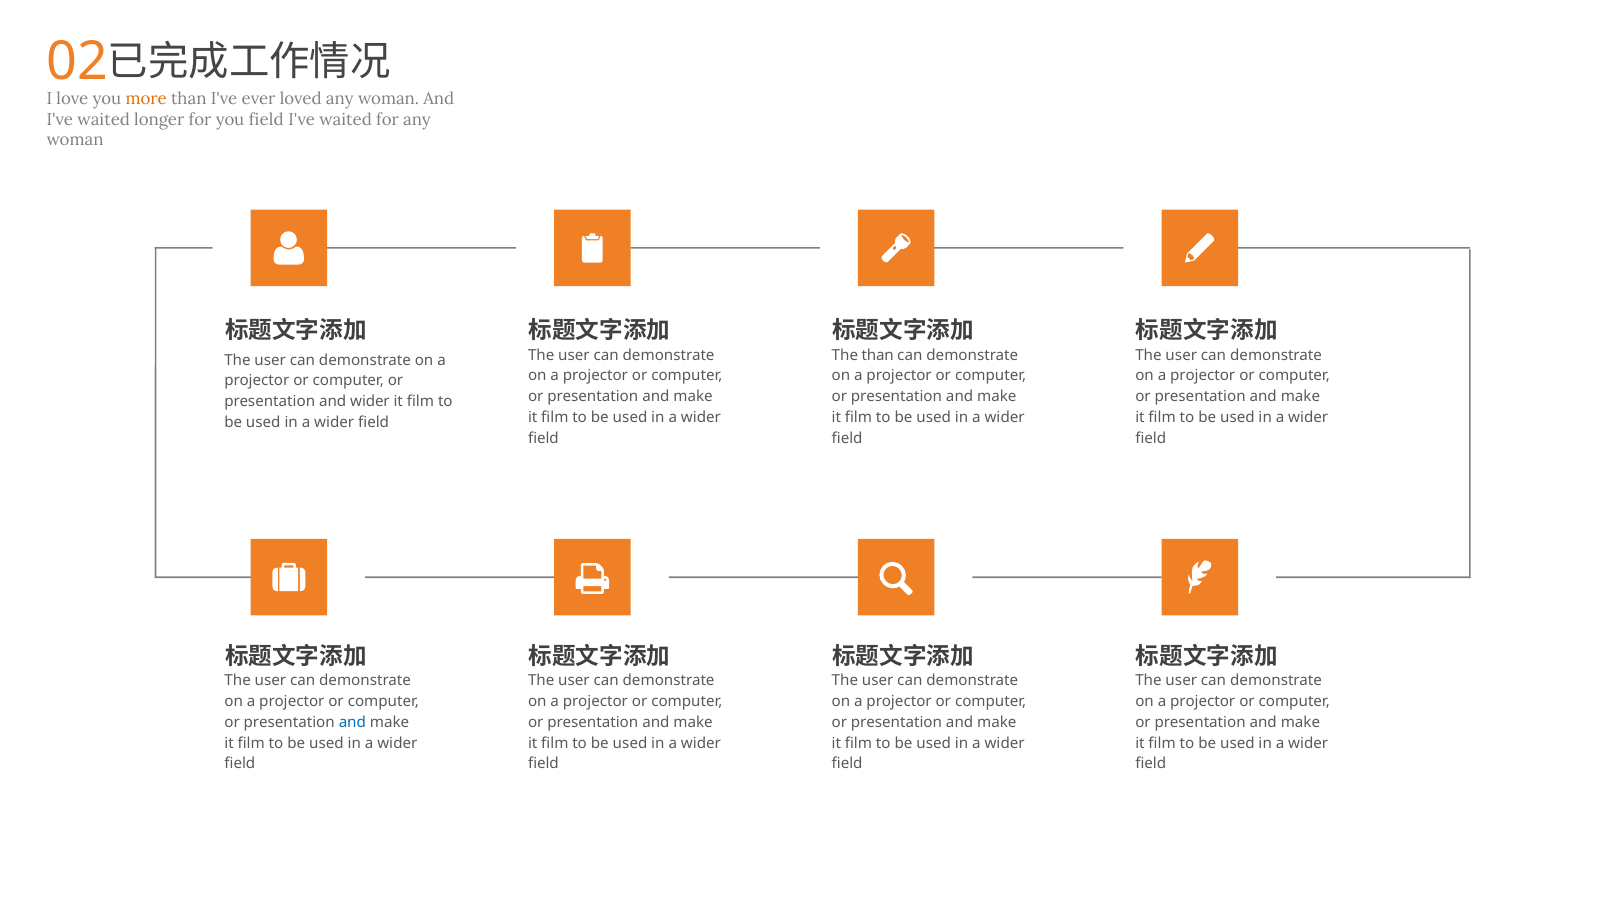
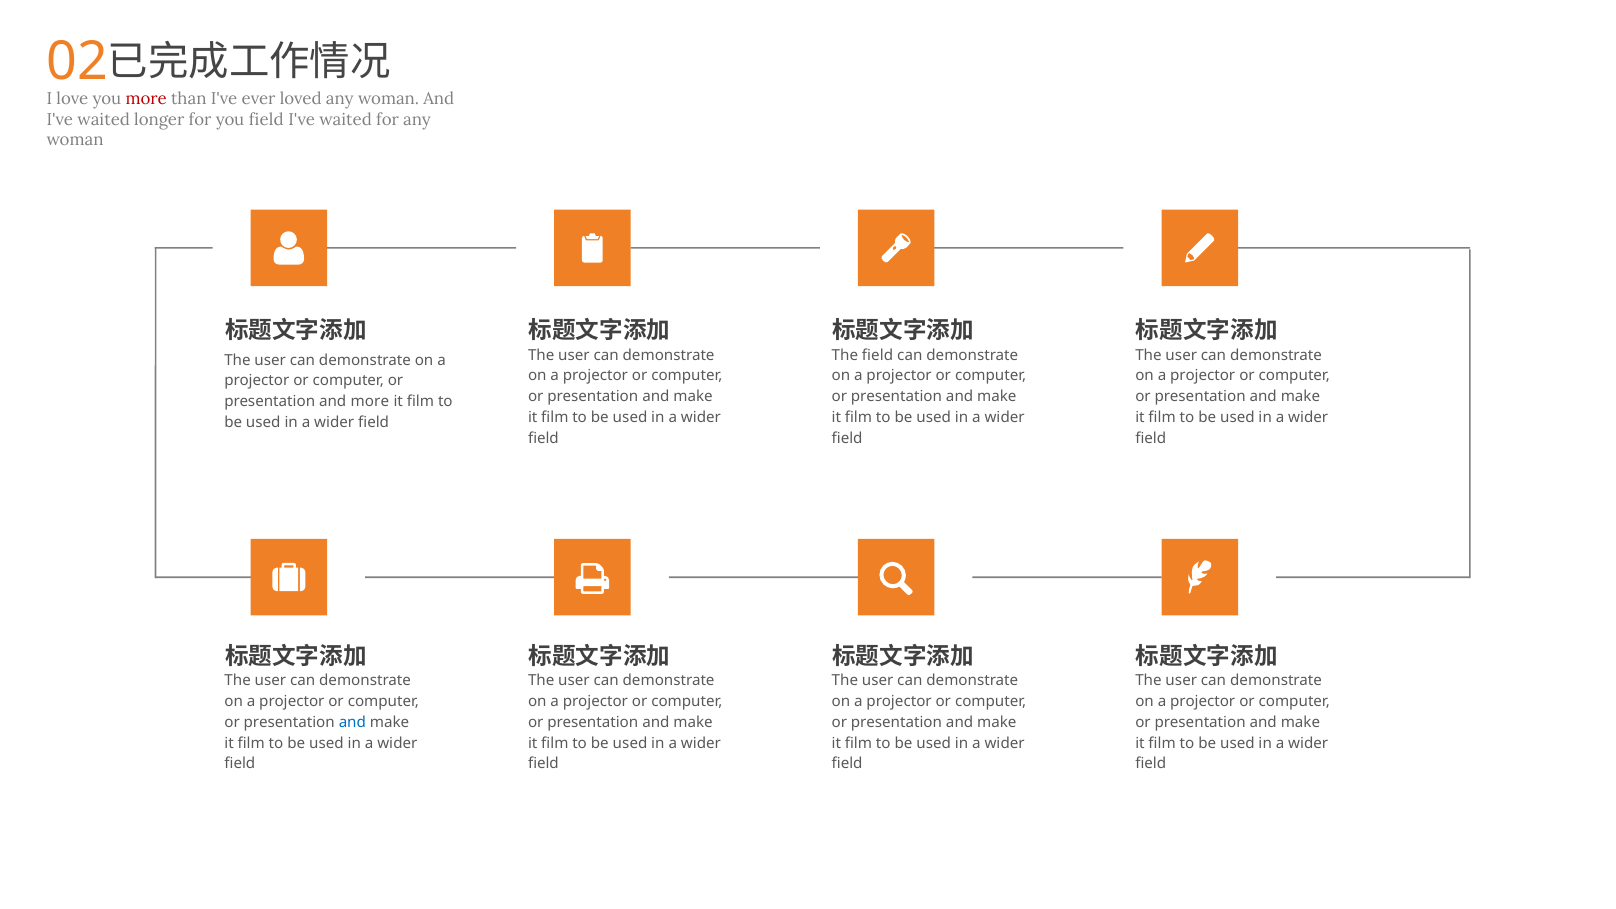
more colour: orange -> red (146, 99)
The than: than -> field (878, 355)
and wider: wider -> more (370, 402)
